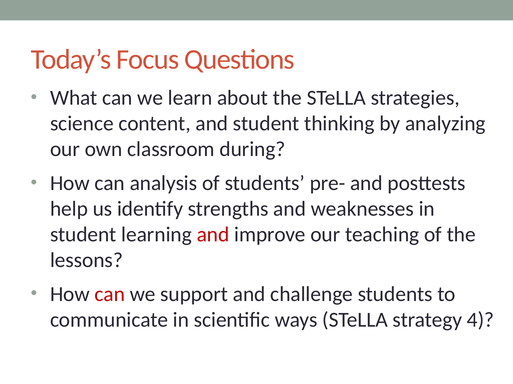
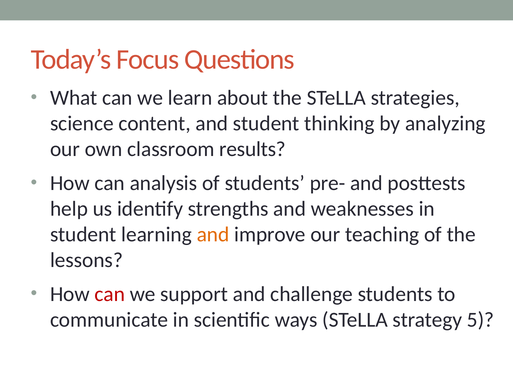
during: during -> results (253, 149)
and colour: red -> orange (213, 235)
4: 4 -> 5 (481, 320)
